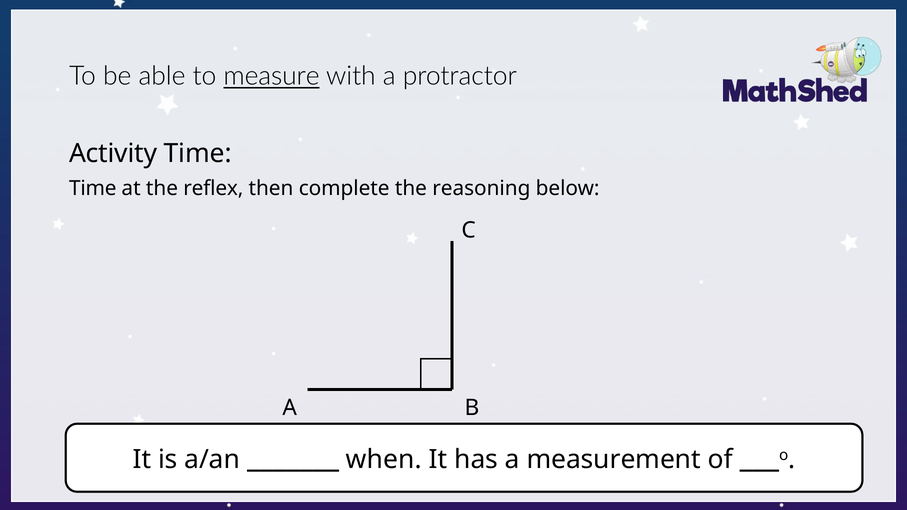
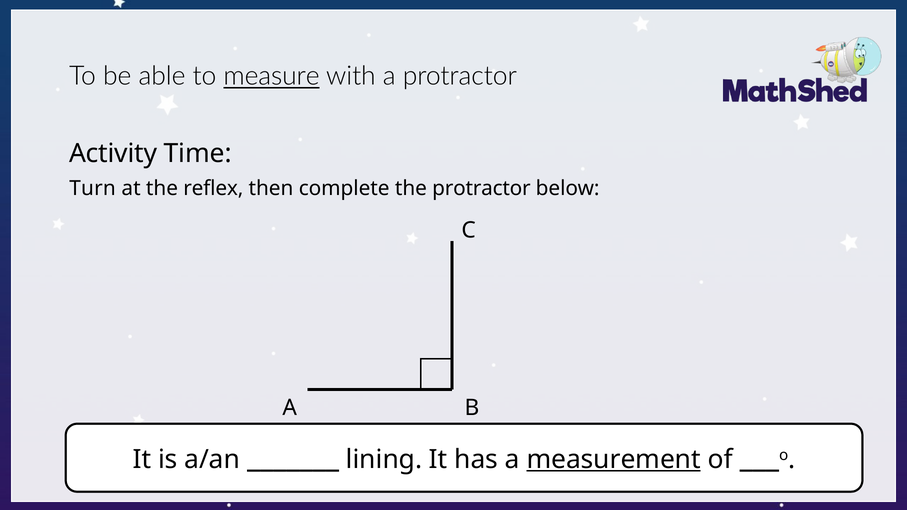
Time: Time -> Turn (93, 188)
the reasoning: reasoning -> protractor (481, 188)
when: when -> lining (384, 460)
measurement underline: none -> present (614, 460)
